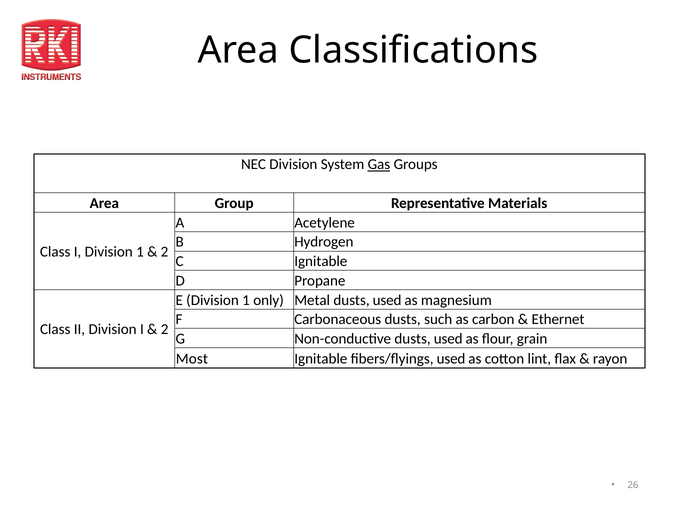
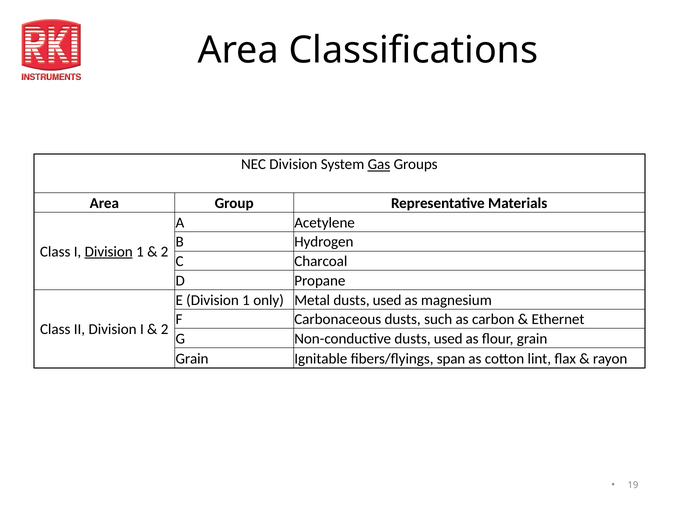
Division underline: none -> present (109, 252)
C Ignitable: Ignitable -> Charcoal (321, 261)
Most: Most -> Grain (192, 359)
fibers/flyings used: used -> span (451, 359)
26: 26 -> 19 (633, 485)
